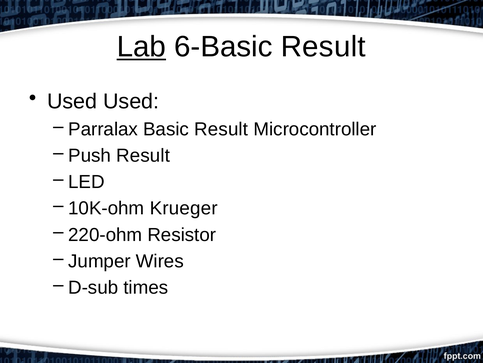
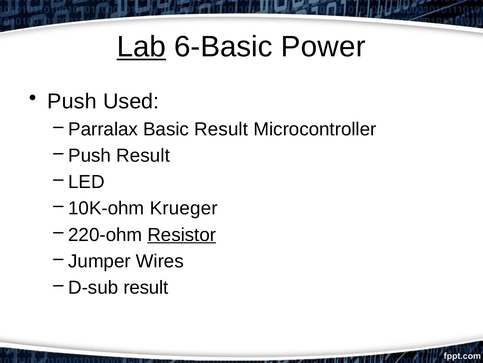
6-Basic Result: Result -> Power (323, 47)
Used: Used -> Push (72, 101)
Resistor underline: none -> present (182, 234)
D-sub times: times -> result (146, 287)
